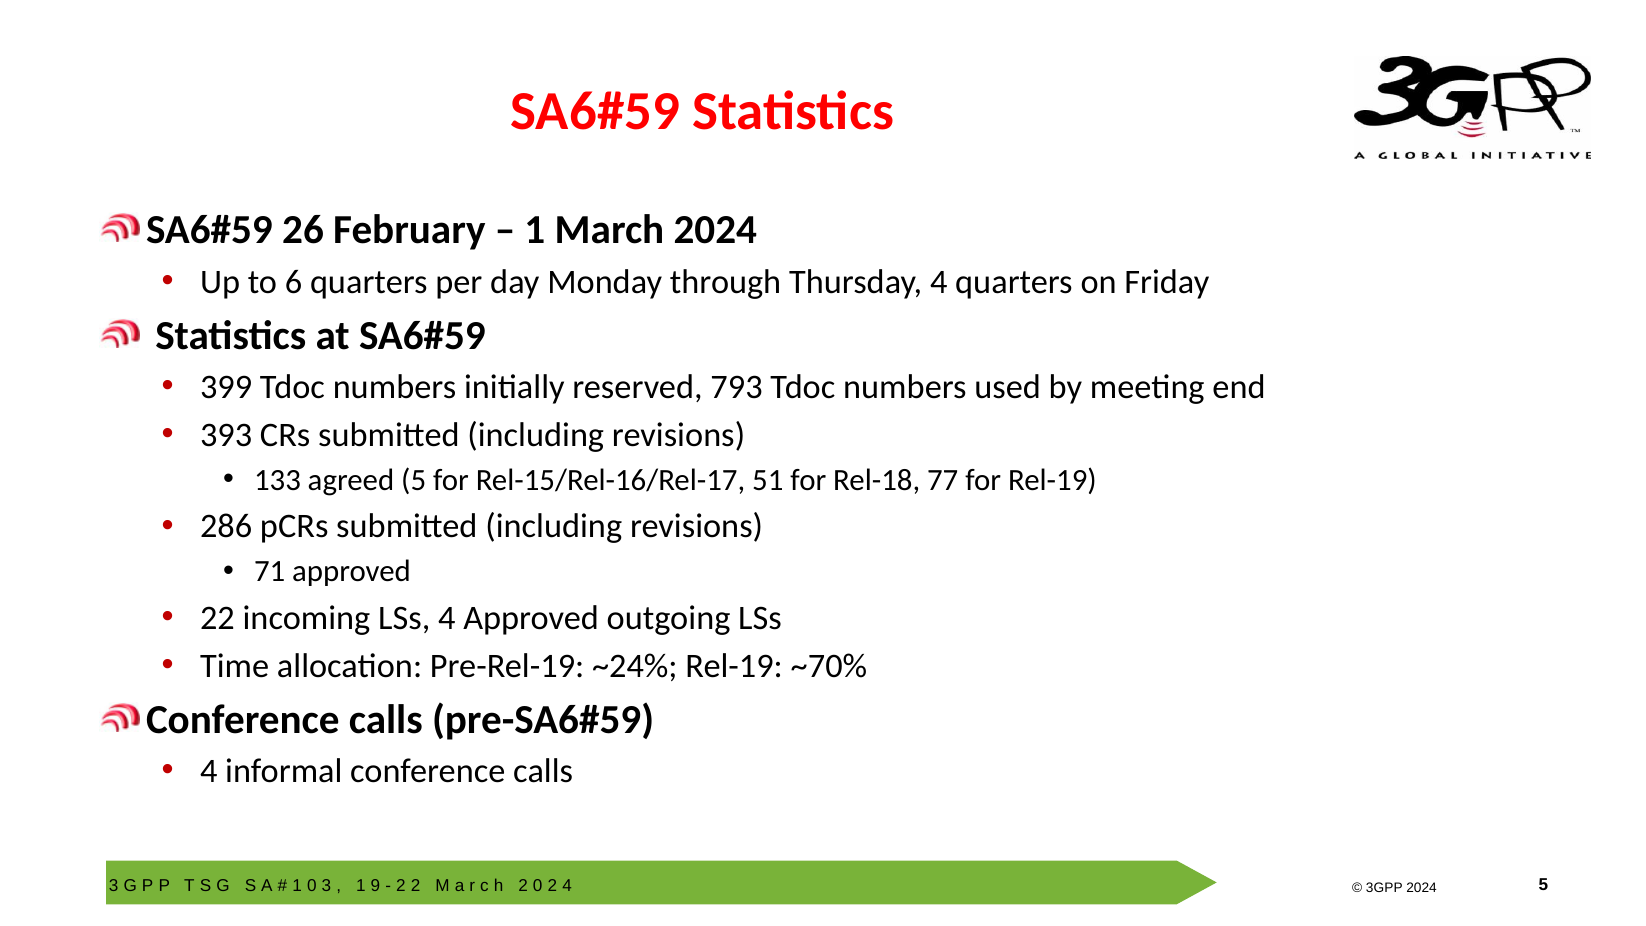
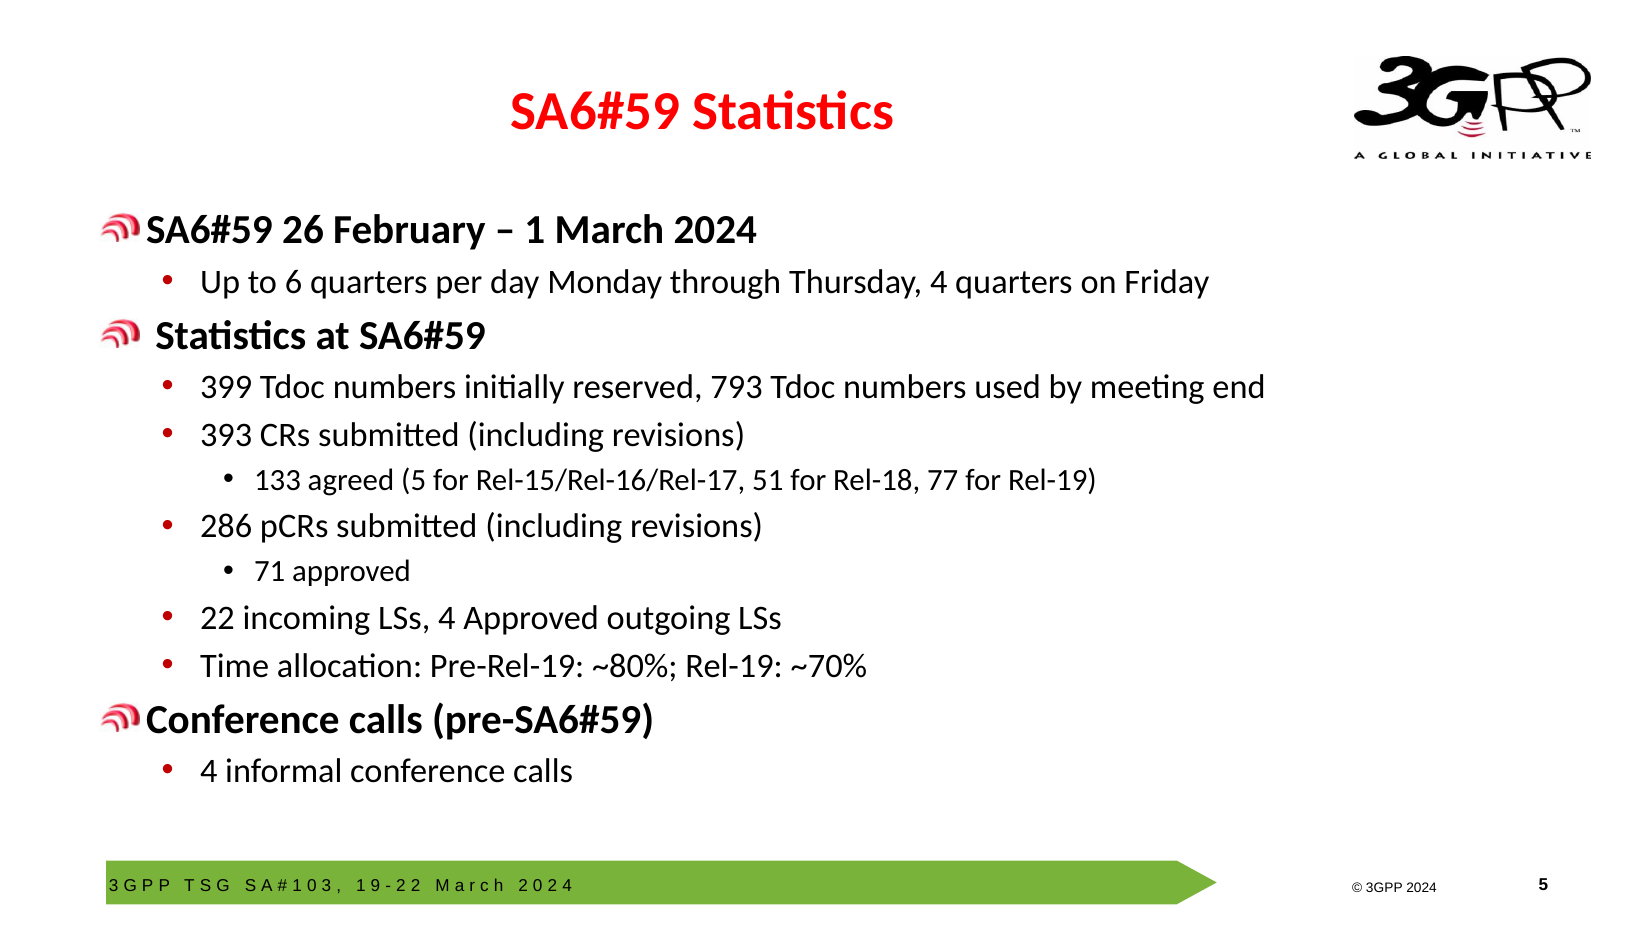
~24%: ~24% -> ~80% (635, 666)
